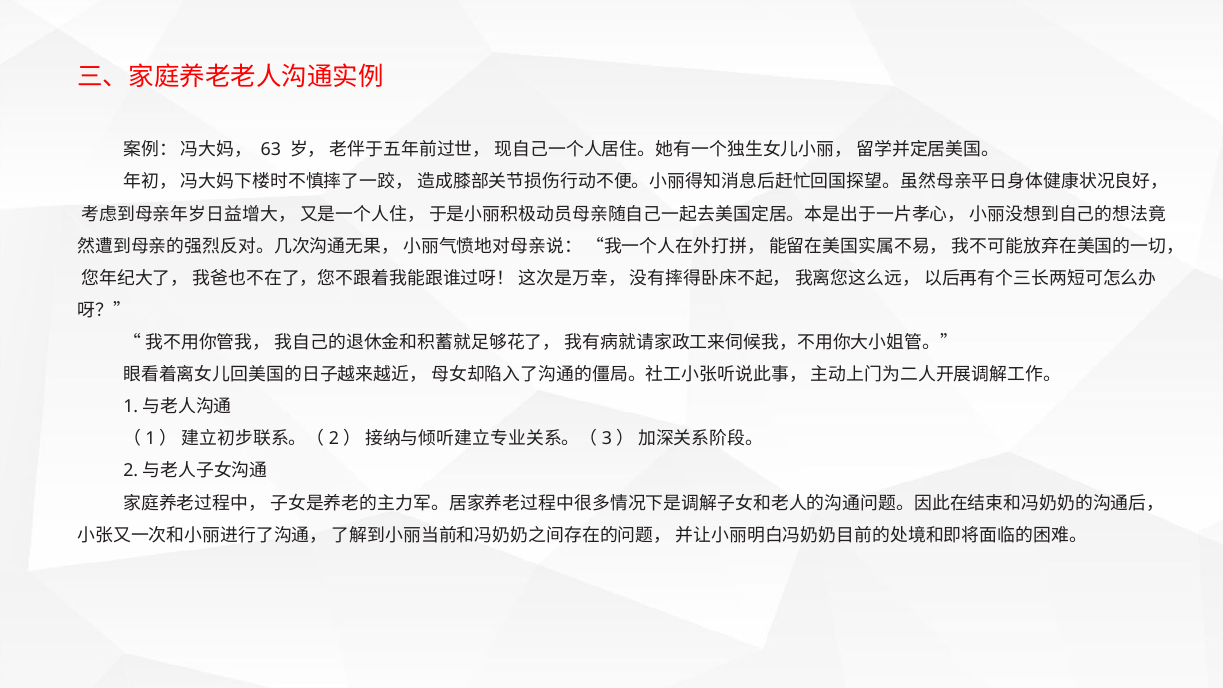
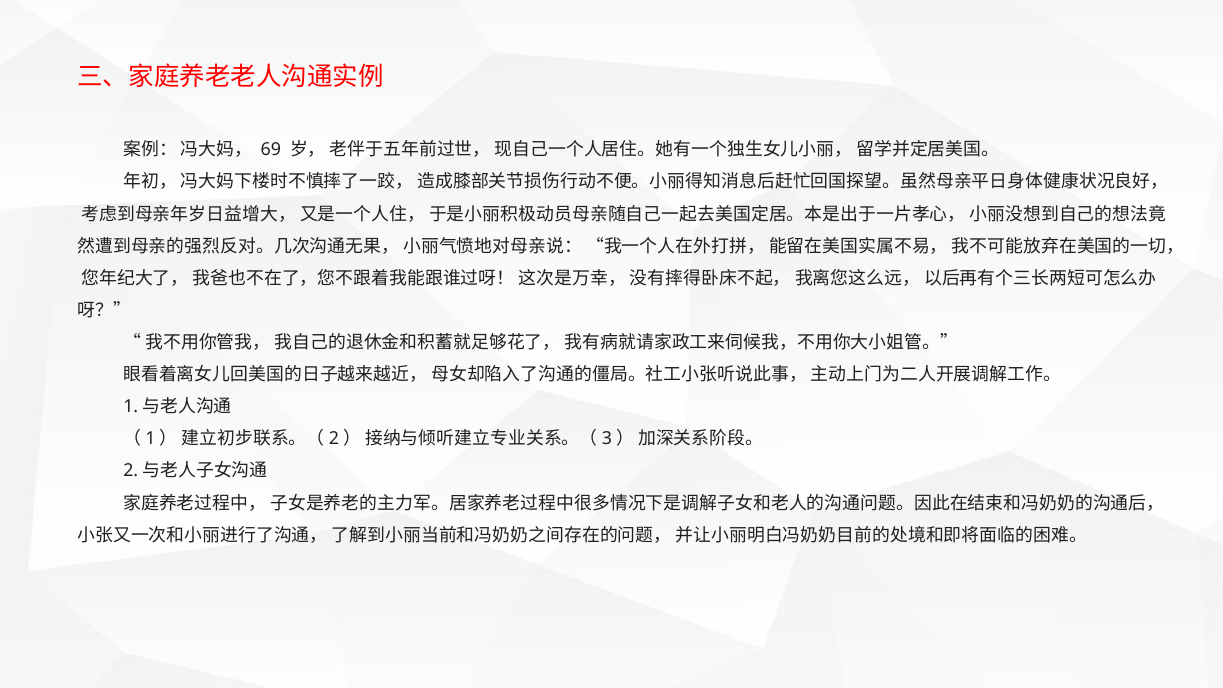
63: 63 -> 69 (271, 150)
